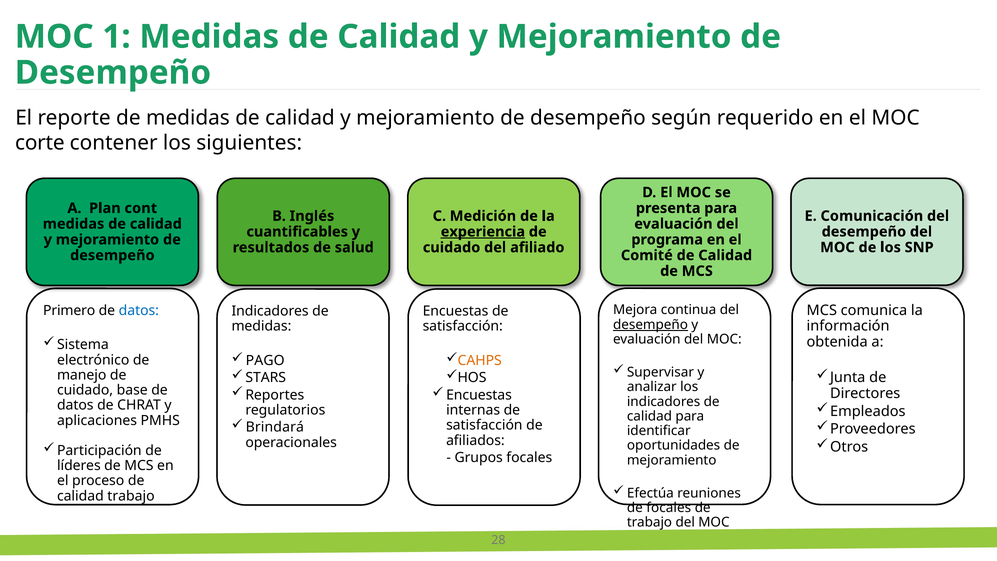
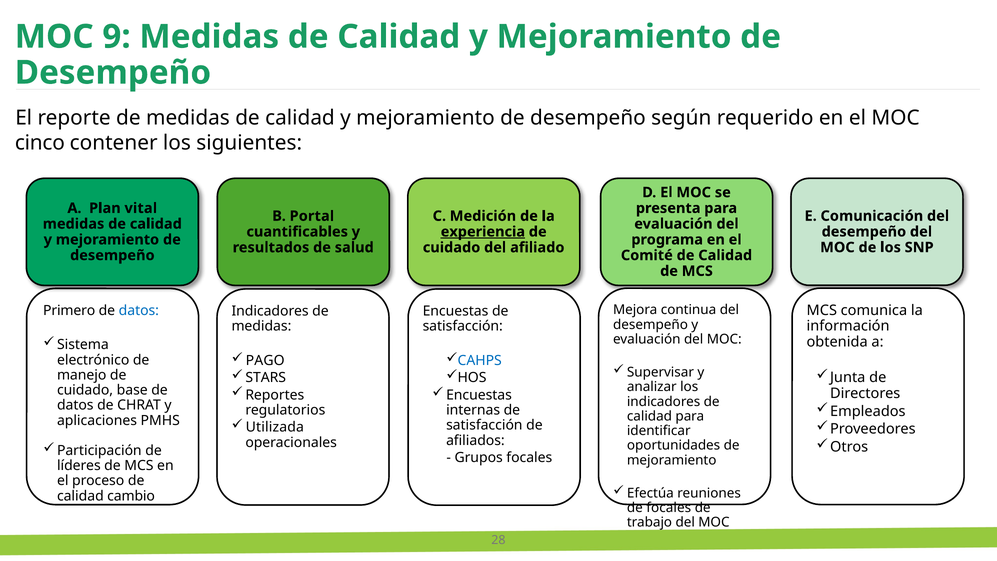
1: 1 -> 9 (117, 37)
corte: corte -> cinco (40, 143)
cont: cont -> vital (141, 208)
Inglés: Inglés -> Portal (312, 216)
desempeño underline: present -> none (651, 324)
CAHPS colour: orange -> blue (480, 360)
Brindará: Brindará -> Utilizada (275, 427)
calidad trabajo: trabajo -> cambio (131, 496)
